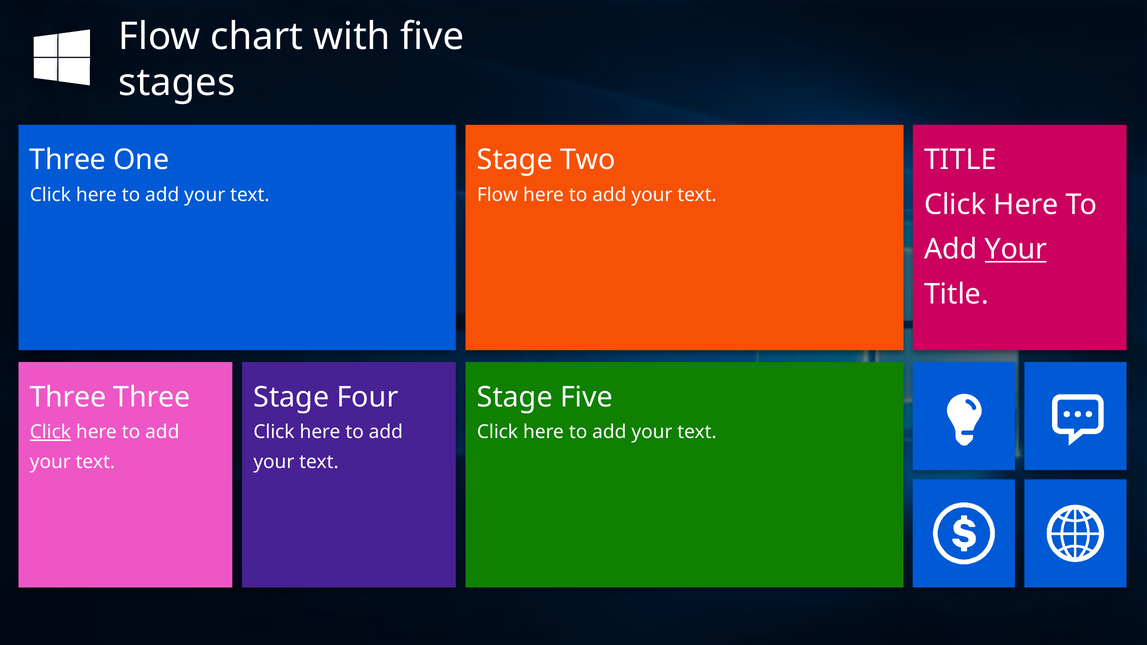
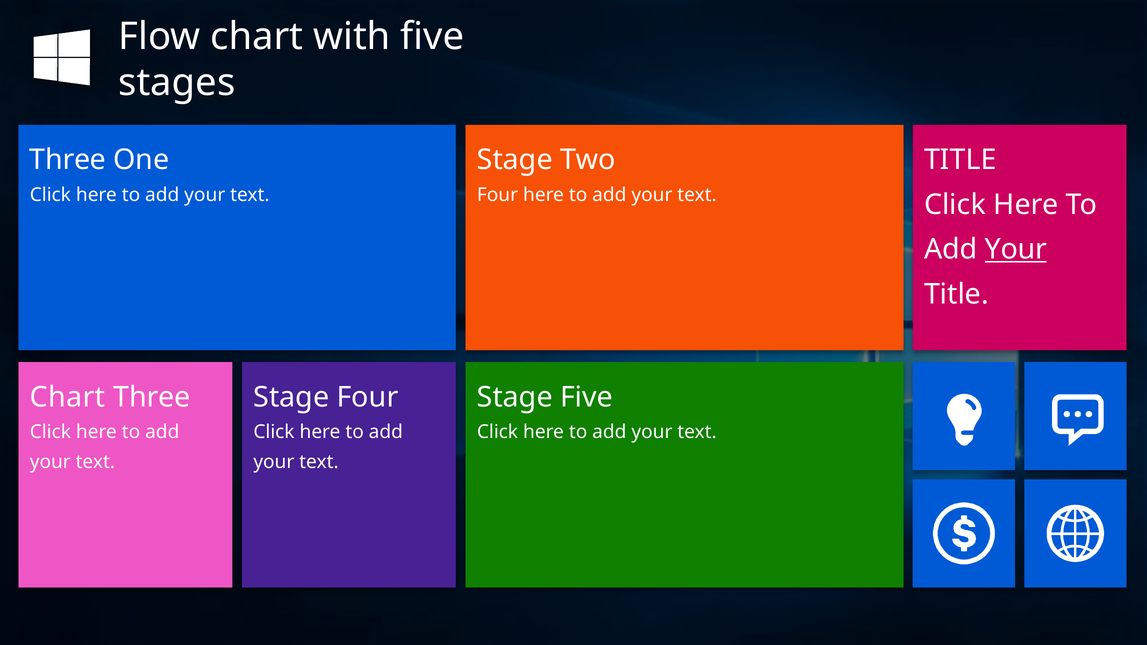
Flow: Flow -> Four (497, 195)
Three: Three -> Chart (68, 397)
Click underline: present -> none (50, 432)
